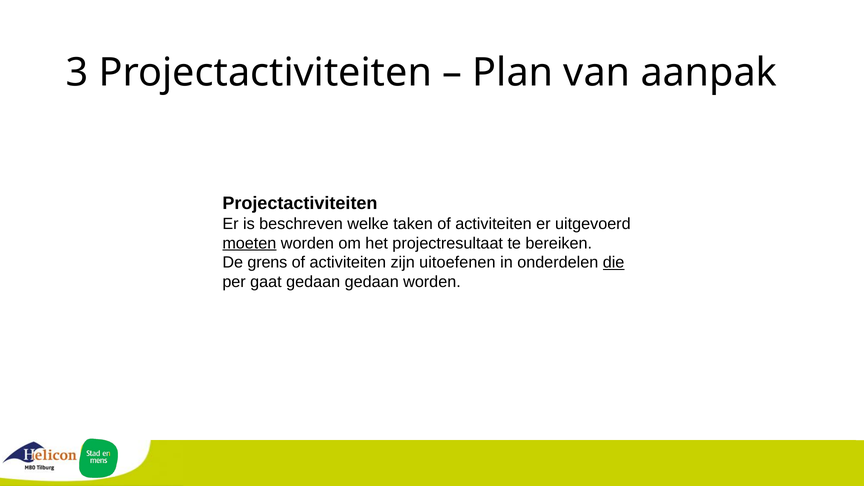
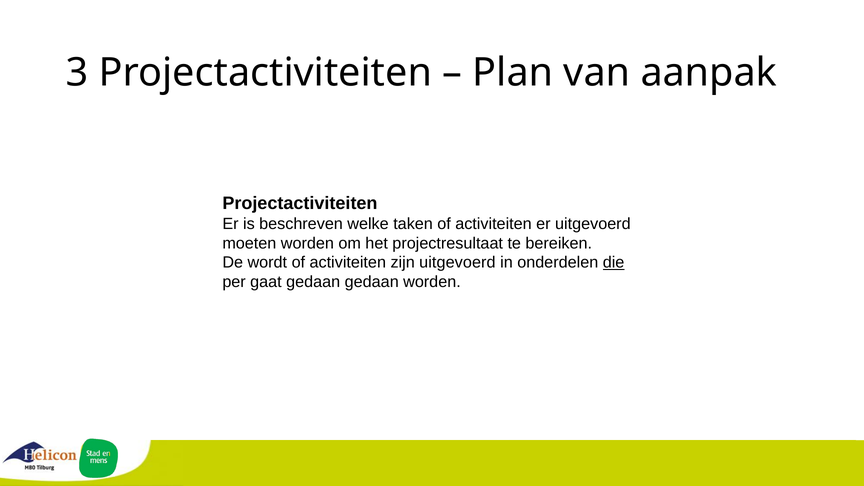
moeten underline: present -> none (249, 243)
grens: grens -> wordt (267, 263)
zijn uitoefenen: uitoefenen -> uitgevoerd (457, 263)
